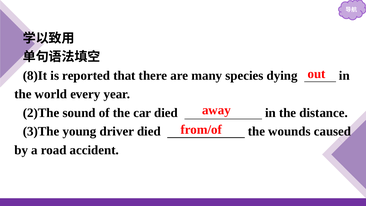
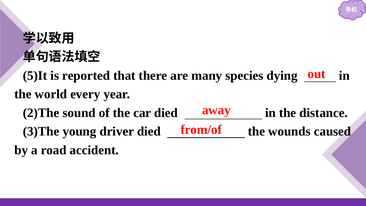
8)It: 8)It -> 5)It (35, 76)
